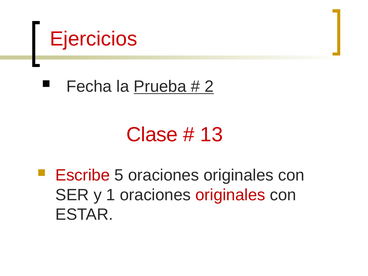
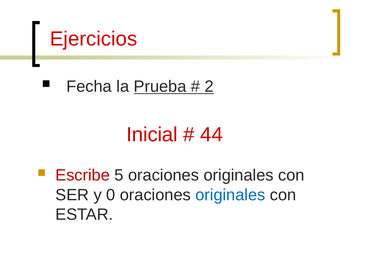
Clase: Clase -> Inicial (152, 135)
13: 13 -> 44 (212, 135)
1: 1 -> 0 (111, 195)
originales colour: red -> blue (230, 195)
